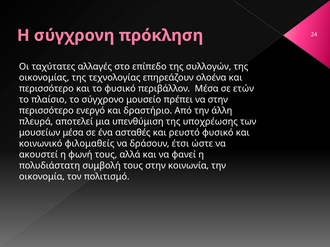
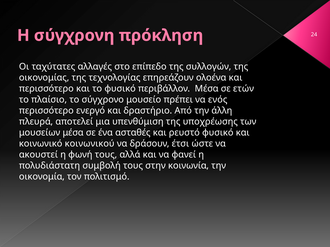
να στην: στην -> ενός (218, 100)
φιλομαθείς: φιλομαθείς -> κοινωνικού (90, 144)
